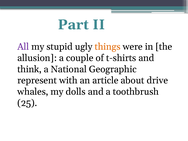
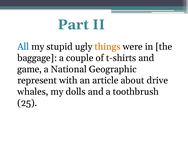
All colour: purple -> blue (23, 47)
allusion: allusion -> baggage (37, 58)
think: think -> game (29, 69)
